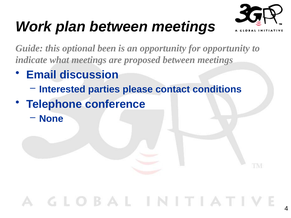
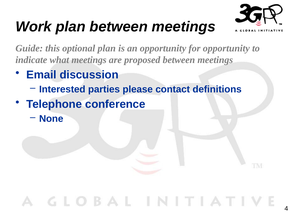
optional been: been -> plan (107, 48)
conditions: conditions -> definitions (217, 89)
